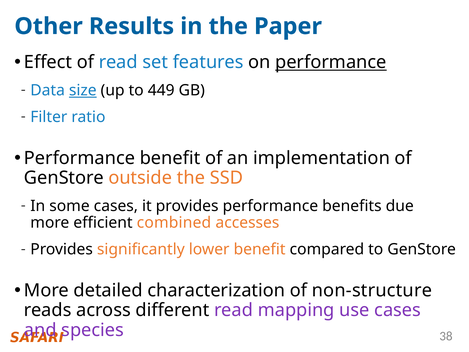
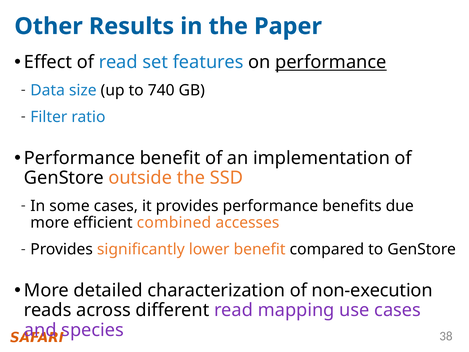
size underline: present -> none (83, 90)
449: 449 -> 740 (161, 90)
non-structure: non-structure -> non-execution (372, 290)
